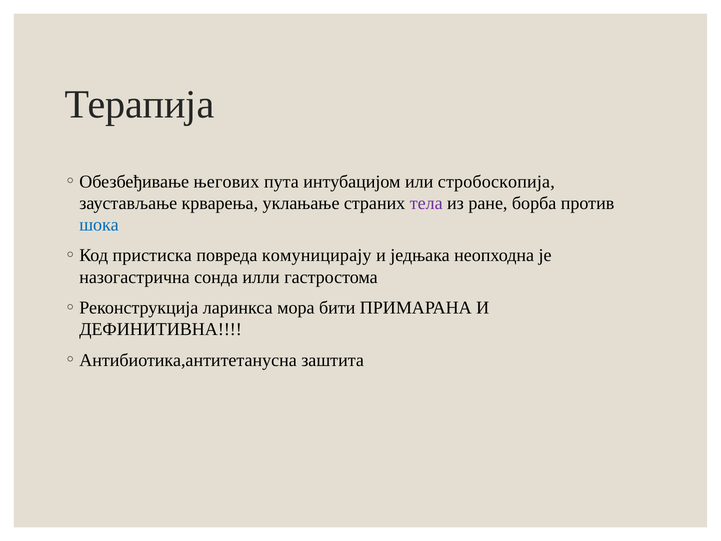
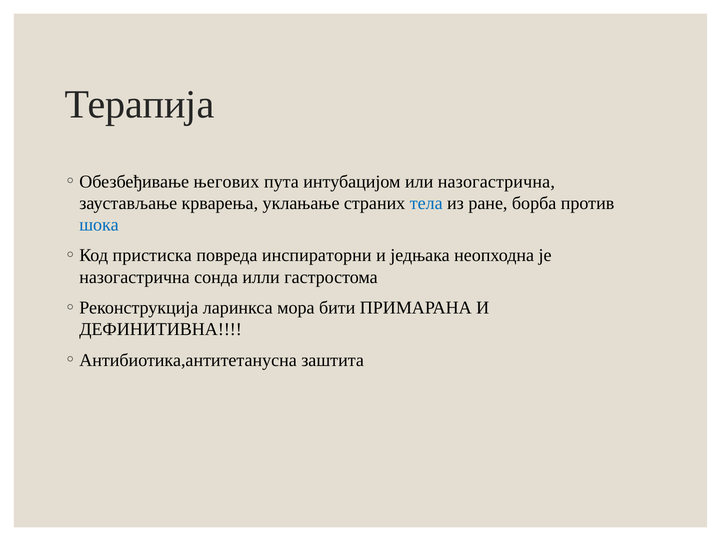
или стробоскопија: стробоскопија -> назогастрична (496, 182)
тела colour: purple -> blue (426, 203)
комуницирају: комуницирају -> инспираторни (317, 255)
